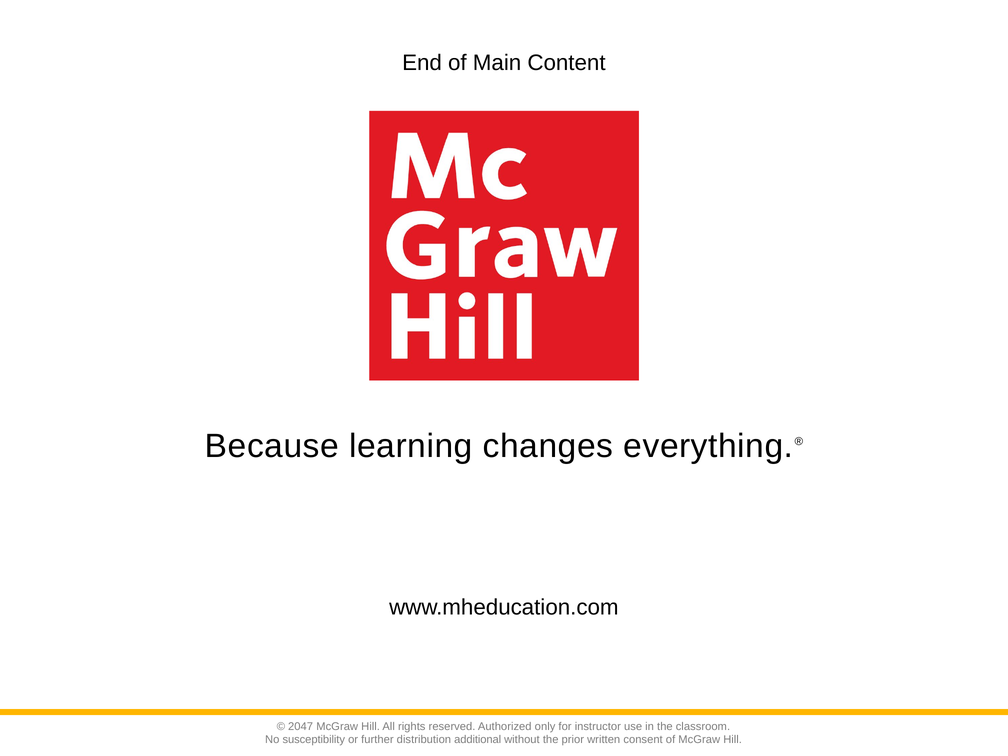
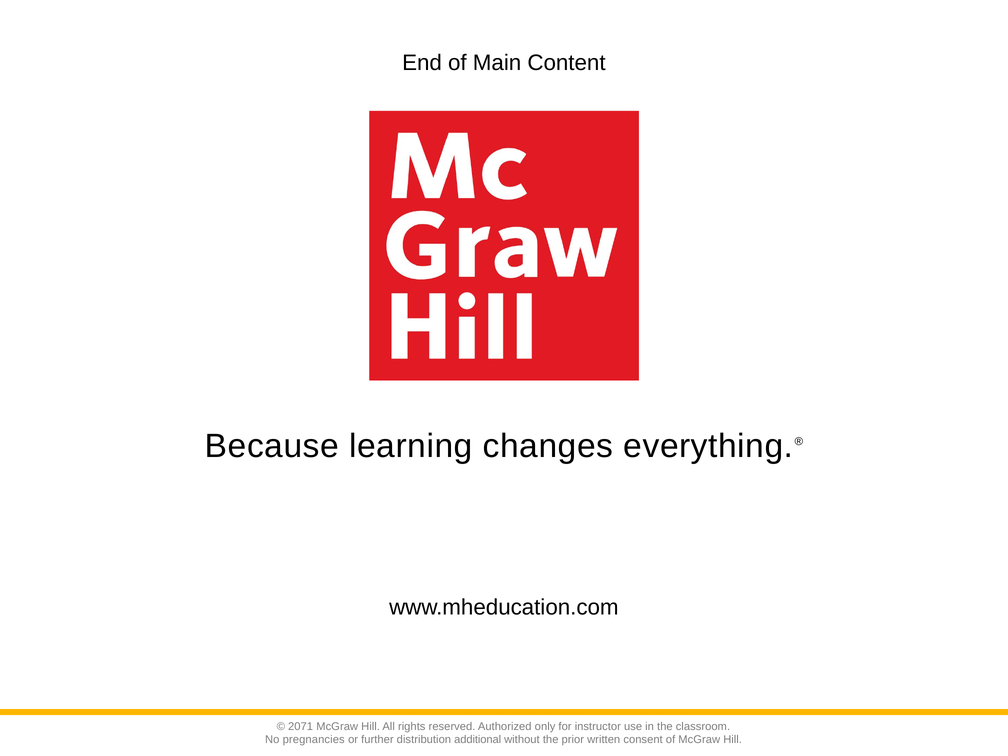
2047: 2047 -> 2071 (301, 726)
susceptibility: susceptibility -> pregnancies (314, 740)
